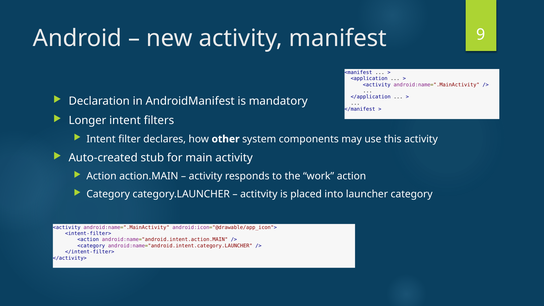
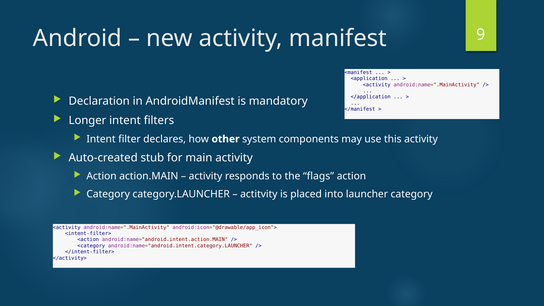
work: work -> flags (319, 176)
